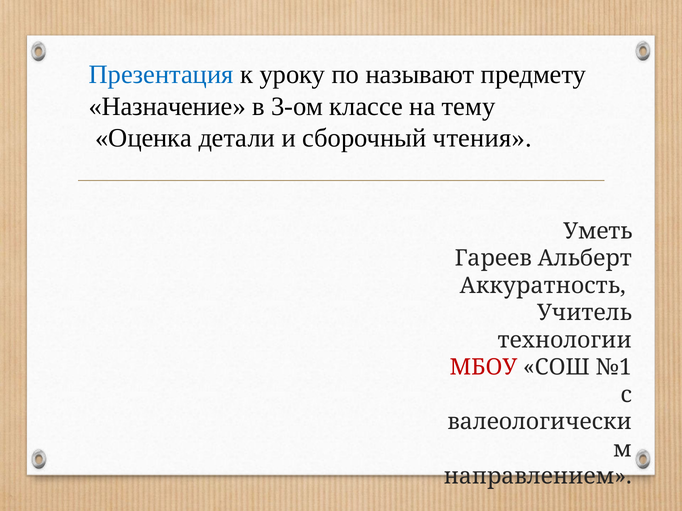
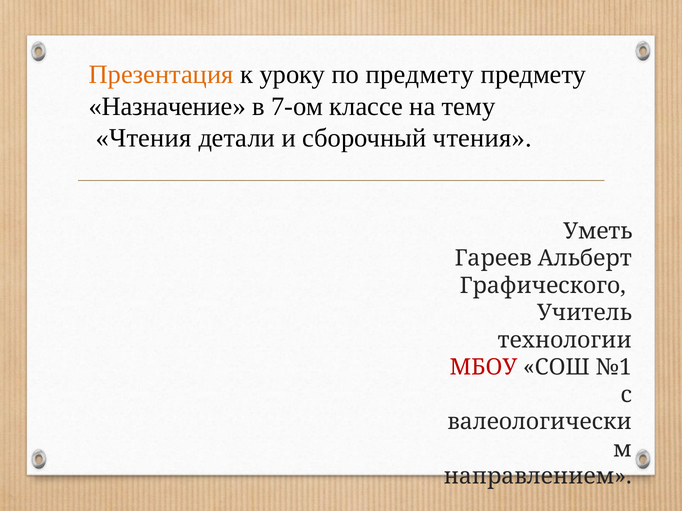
Презентация colour: blue -> orange (161, 75)
по называют: называют -> предмету (420, 75)
3-ом: 3-ом -> 7-ом (297, 106)
Оценка: Оценка -> Чтения (143, 138)
Аккуратность: Аккуратность -> Графического (543, 286)
